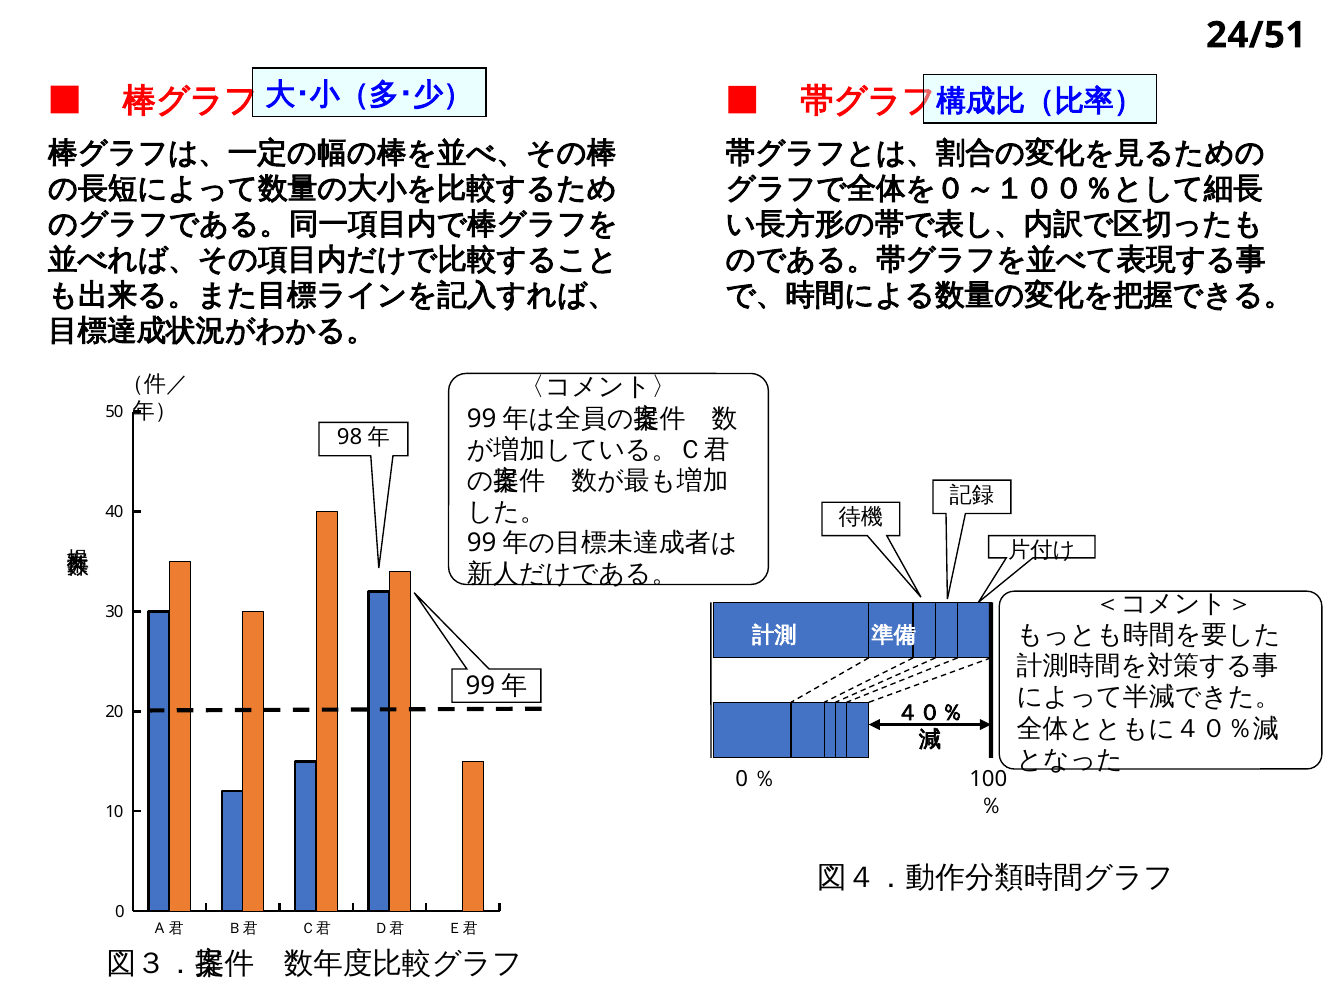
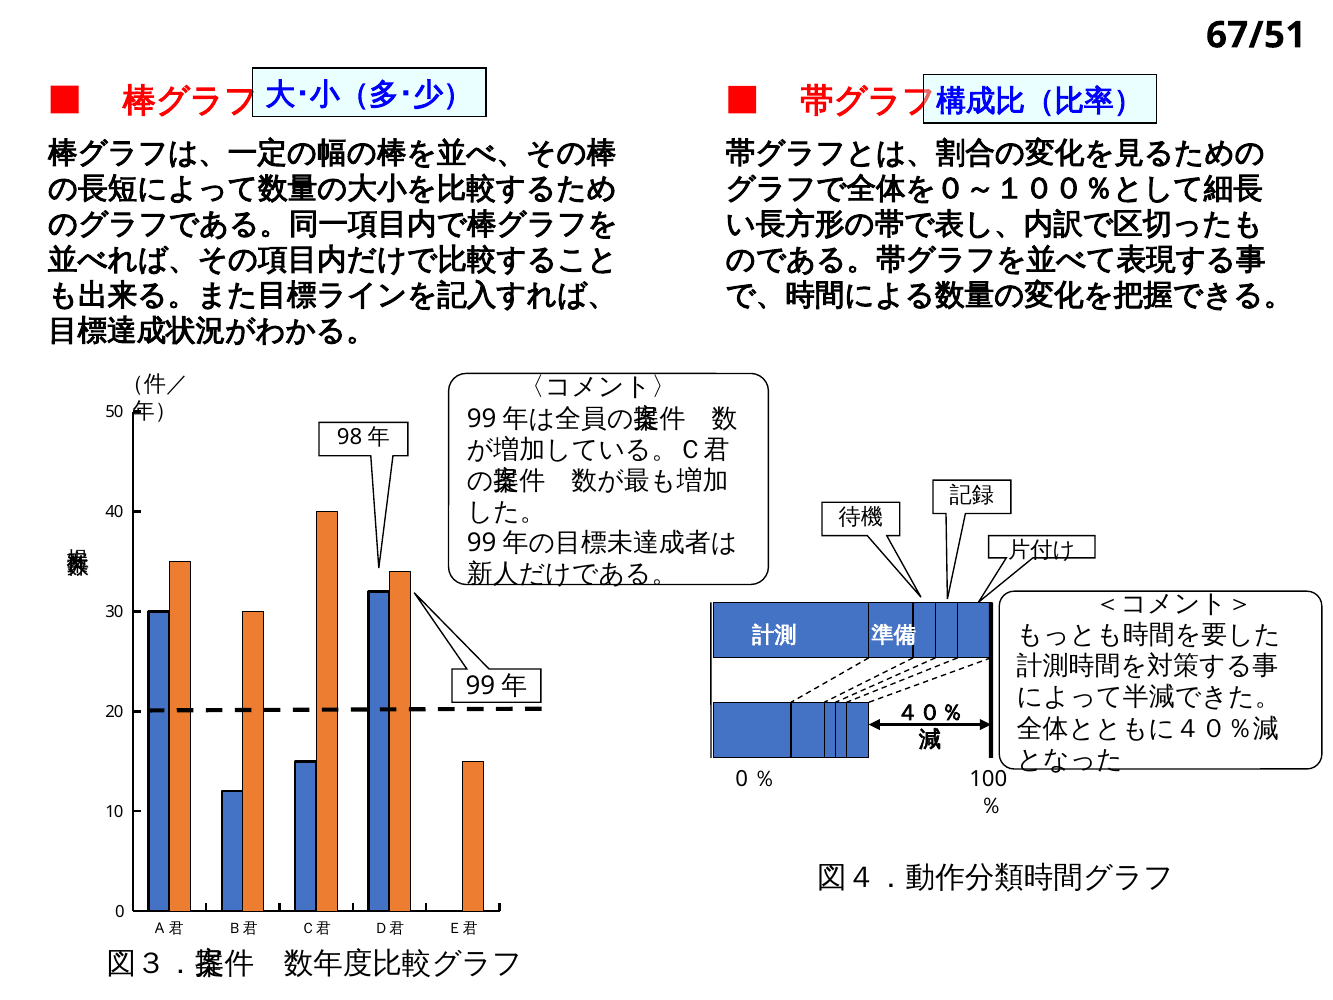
24/51: 24/51 -> 67/51 (1256, 35)
